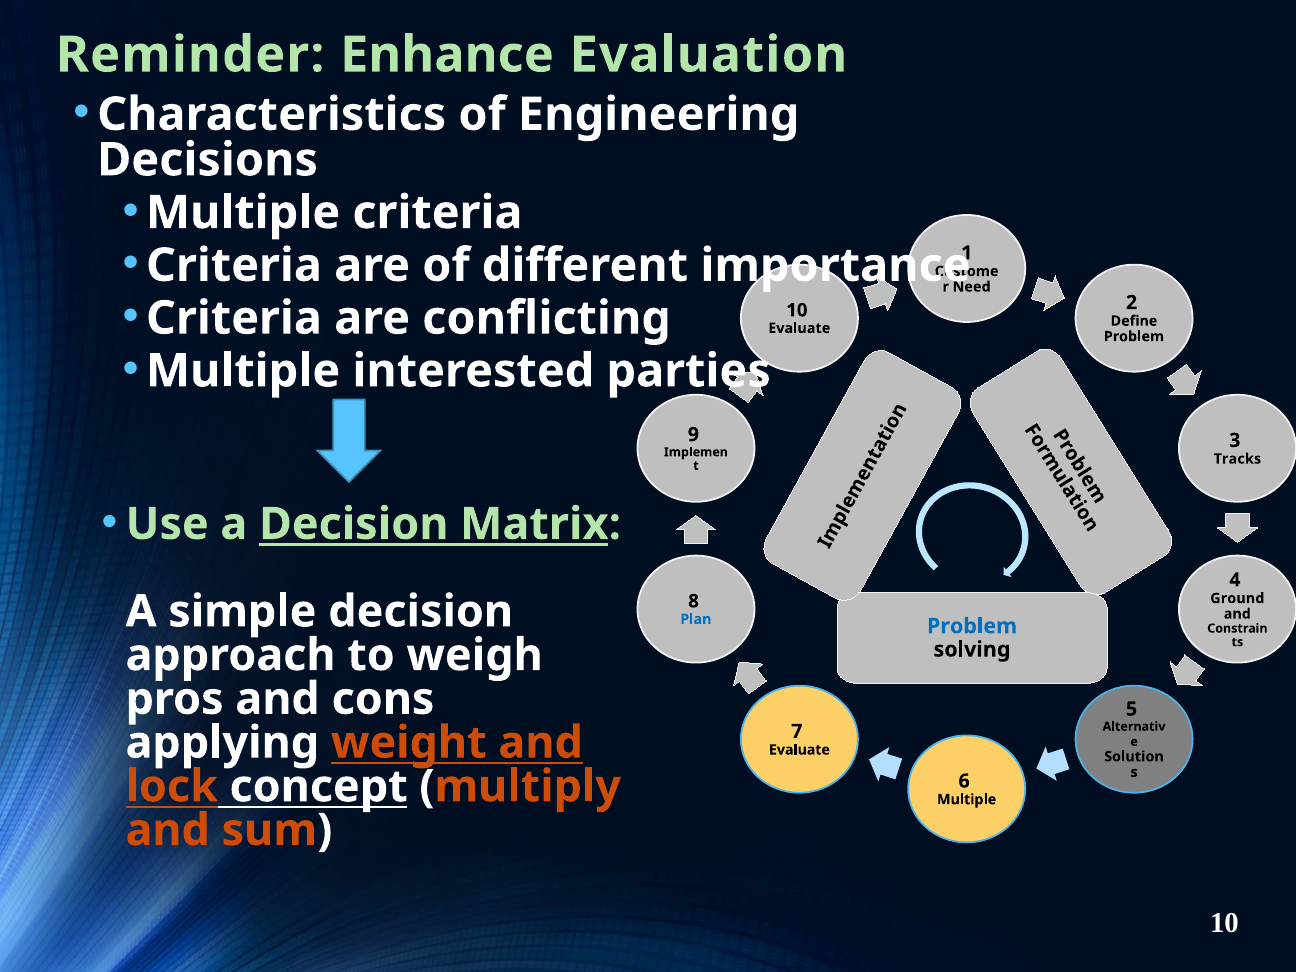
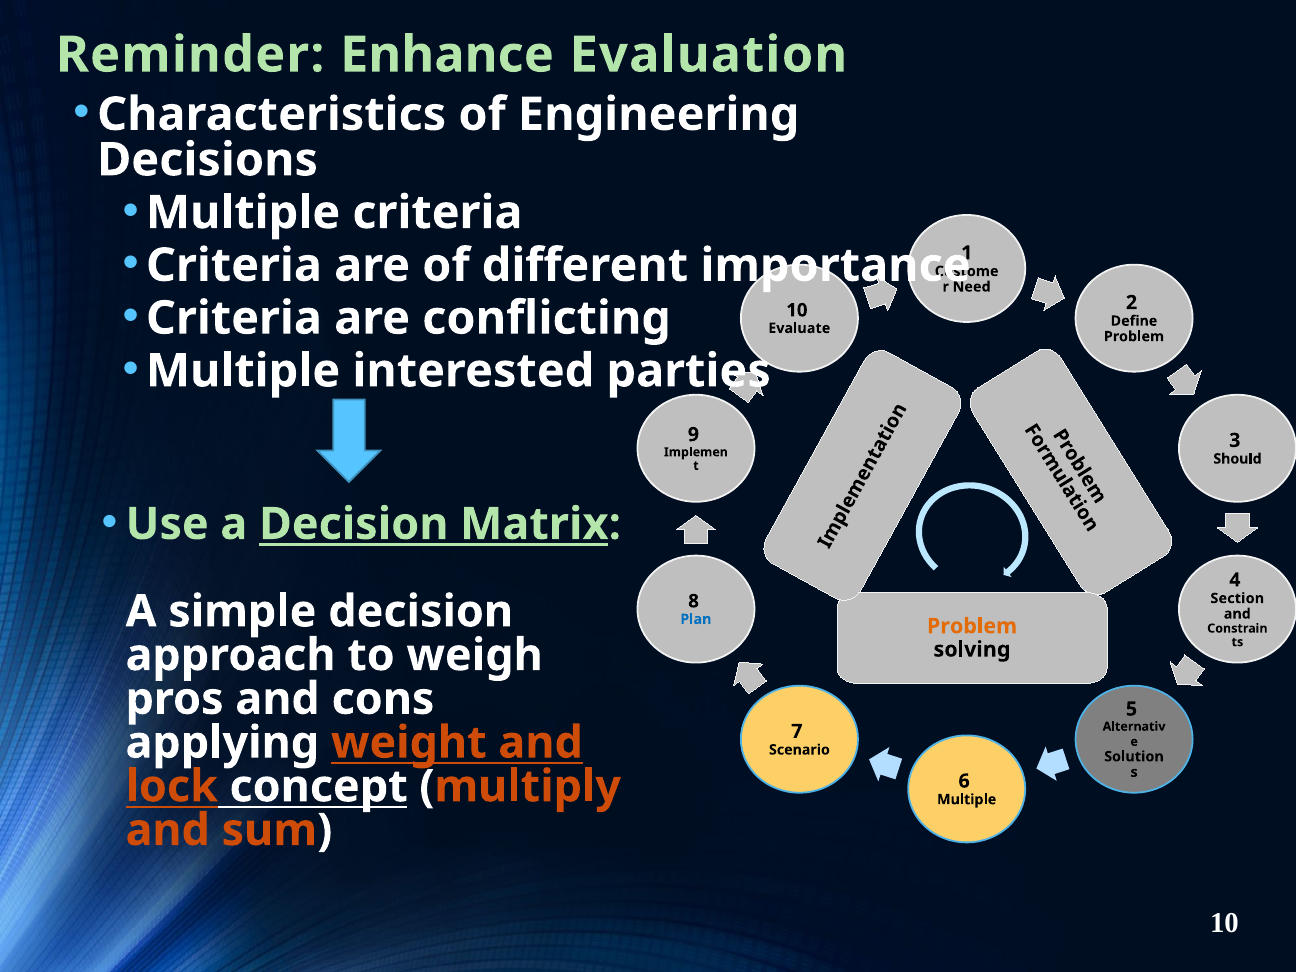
Tracks: Tracks -> Should (1237, 459)
Ground: Ground -> Section (1237, 598)
Problem colour: blue -> orange (972, 626)
Evaluate: Evaluate -> Scenario (799, 750)
